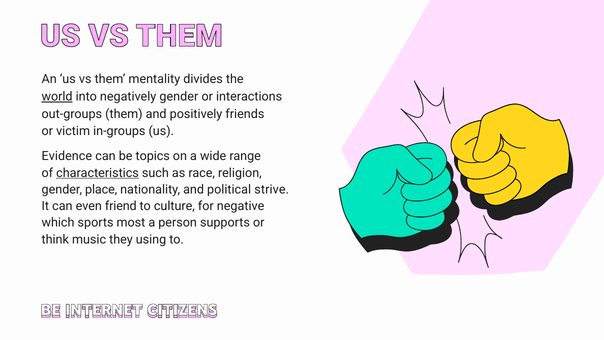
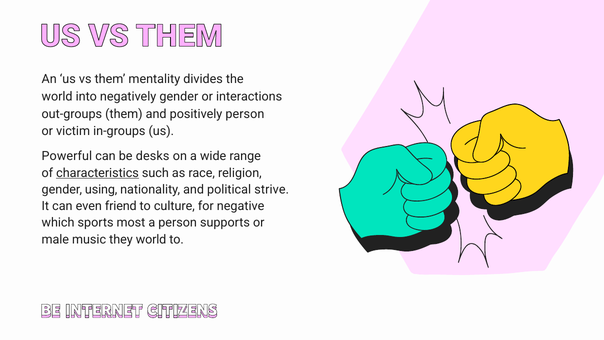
world underline: present -> none (57, 96)
positively friends: friends -> person (245, 114)
Evidence: Evidence -> Powerful (67, 156)
topics: topics -> desks (153, 156)
place: place -> using (101, 189)
think: think -> male (55, 239)
they using: using -> world (151, 239)
